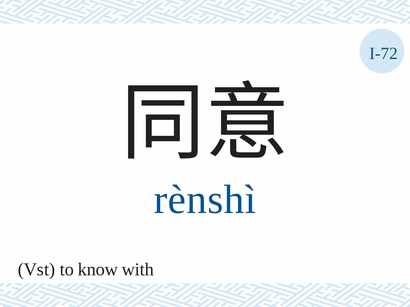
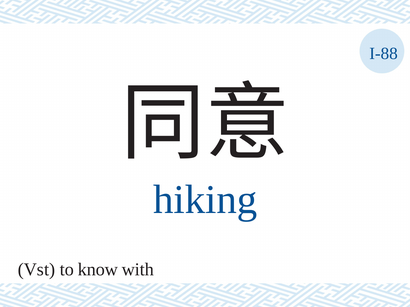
I-72: I-72 -> I-88 (383, 54)
rènshì: rènshì -> hiking (205, 200)
